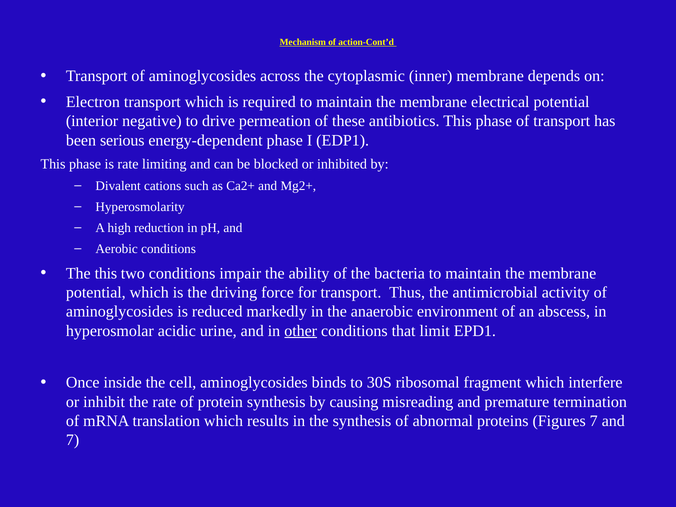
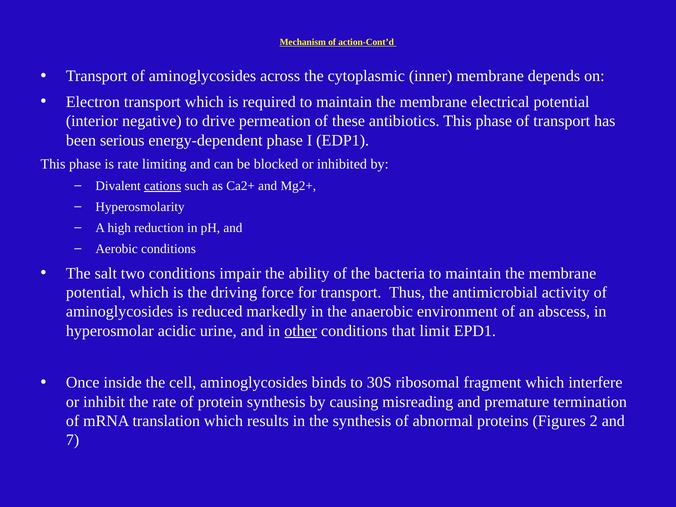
cations underline: none -> present (163, 186)
The this: this -> salt (106, 273)
Figures 7: 7 -> 2 (594, 421)
